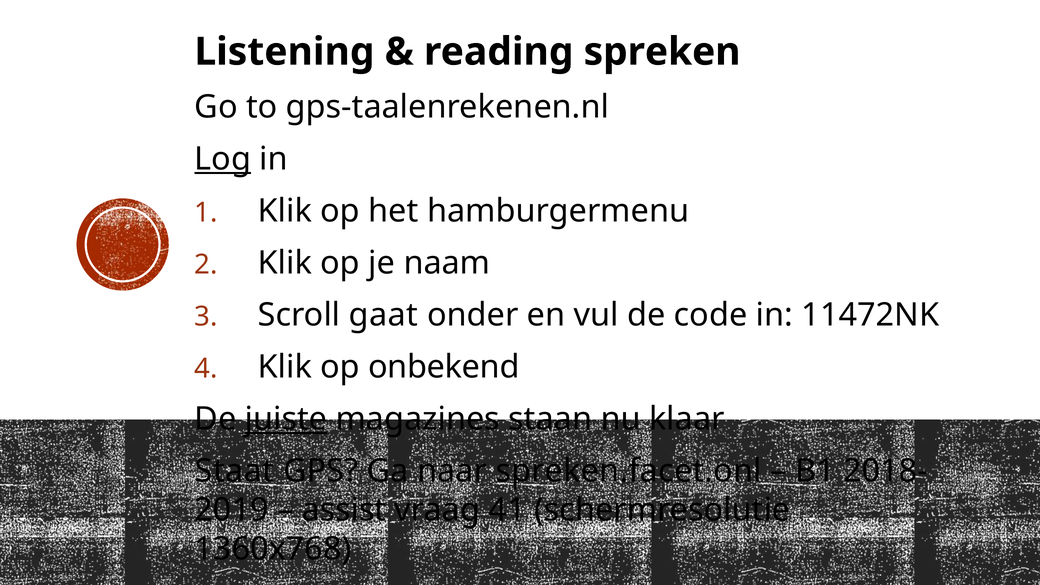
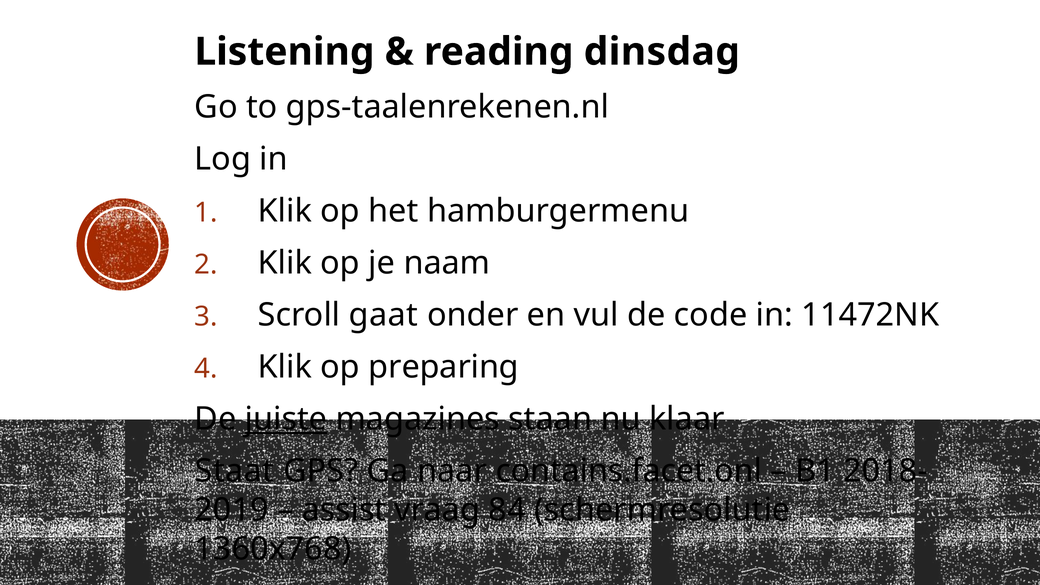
spreken: spreken -> dinsdag (662, 52)
Log underline: present -> none (223, 159)
onbekend: onbekend -> preparing (444, 367)
spreken.facet.onl: spreken.facet.onl -> contains.facet.onl (629, 471)
41: 41 -> 84 (507, 510)
